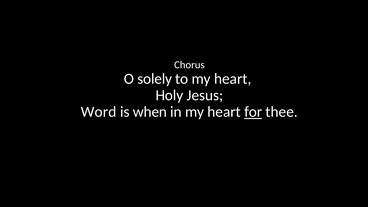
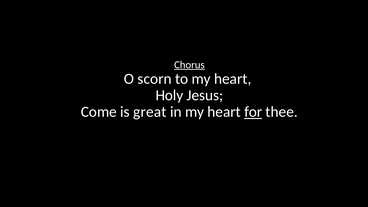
Chorus underline: none -> present (189, 65)
solely: solely -> scorn (155, 79)
Word: Word -> Come (99, 112)
when: when -> great (150, 112)
